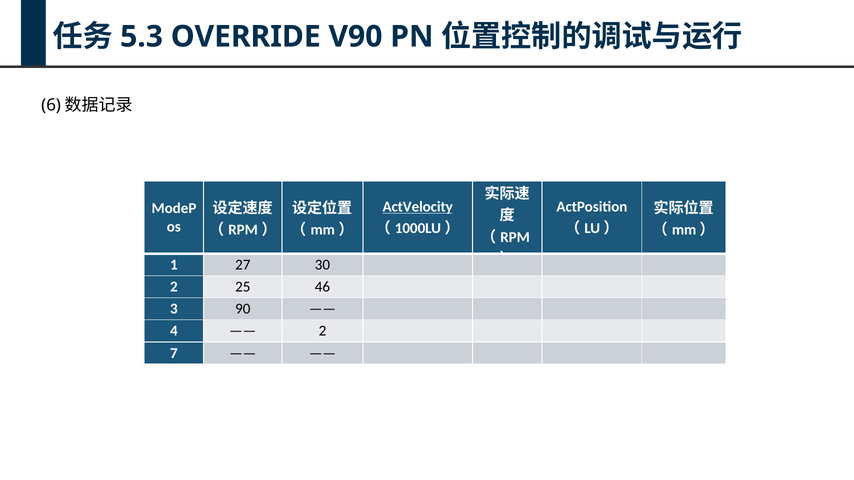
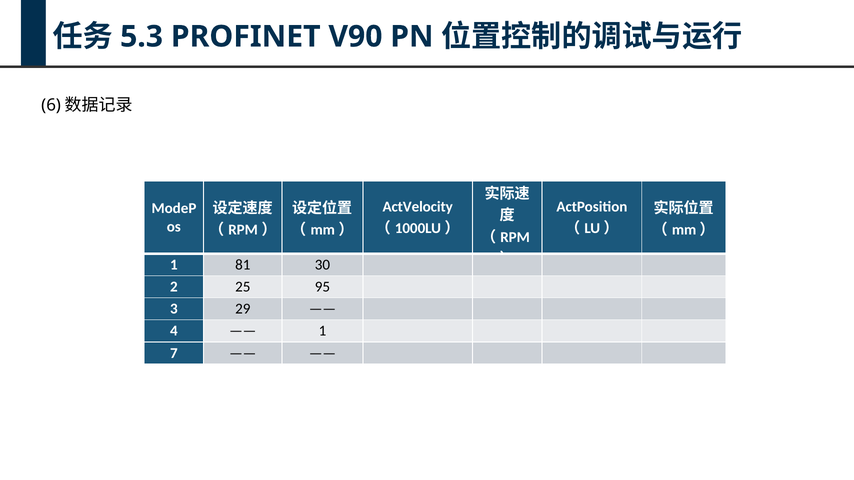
OVERRIDE: OVERRIDE -> PROFINET (246, 37)
ActVelocity underline: present -> none (418, 207)
27: 27 -> 81 (243, 265)
46: 46 -> 95 (322, 287)
90: 90 -> 29 (243, 309)
2: 2 -> 1 (322, 331)
